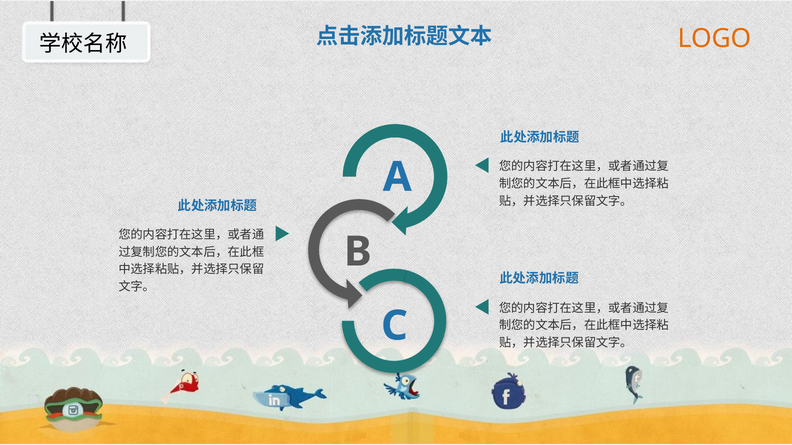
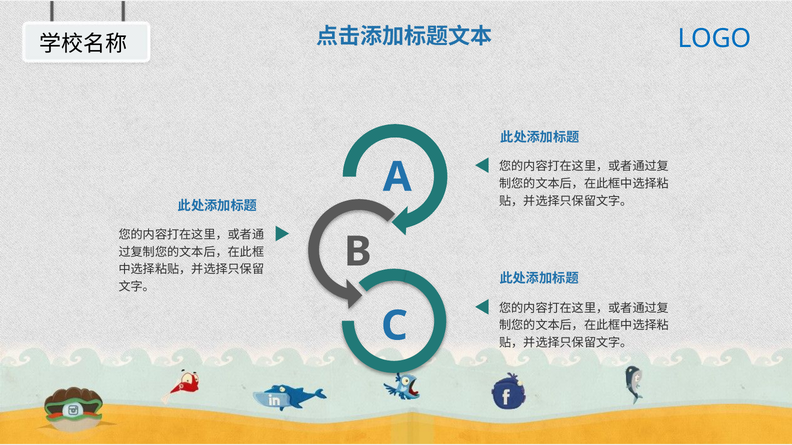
LOGO colour: orange -> blue (715, 38)
